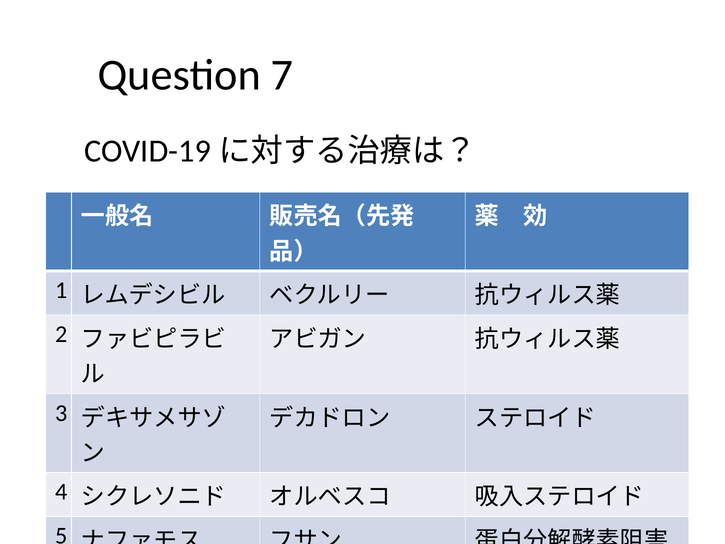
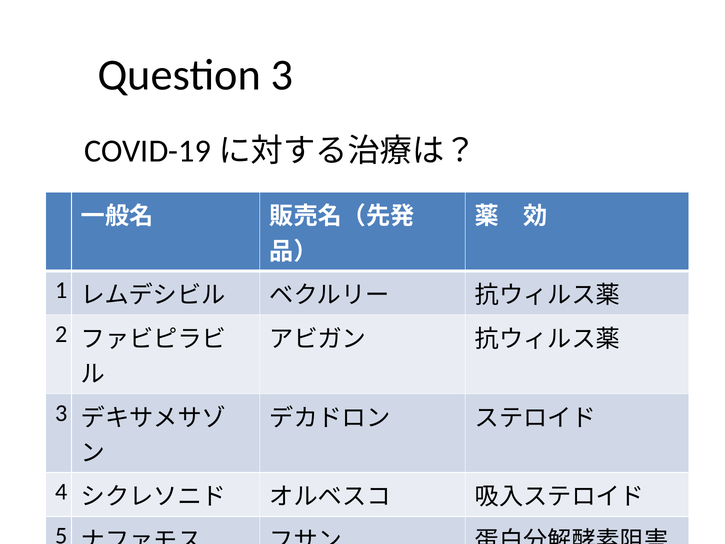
Question 7: 7 -> 3 (282, 75)
